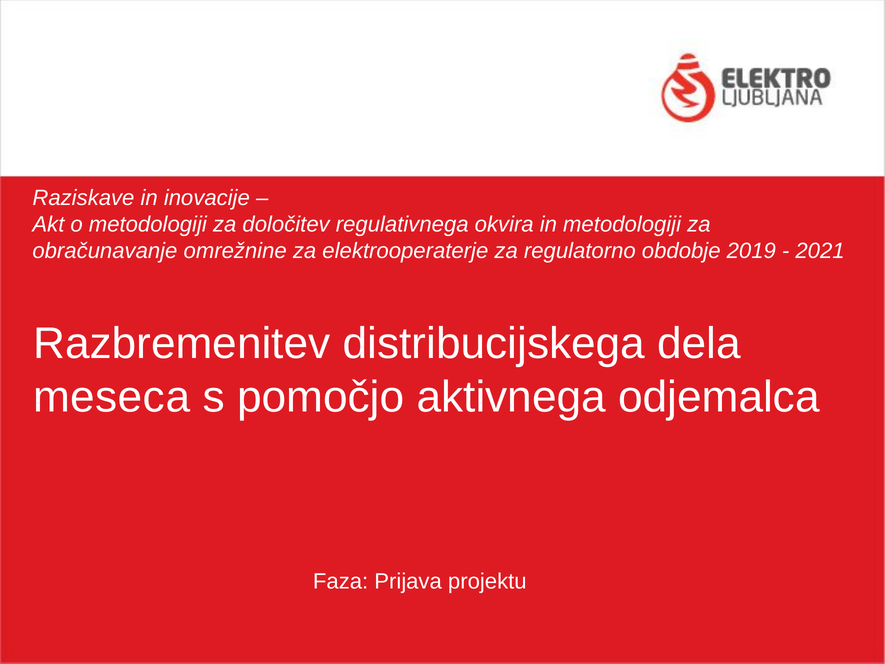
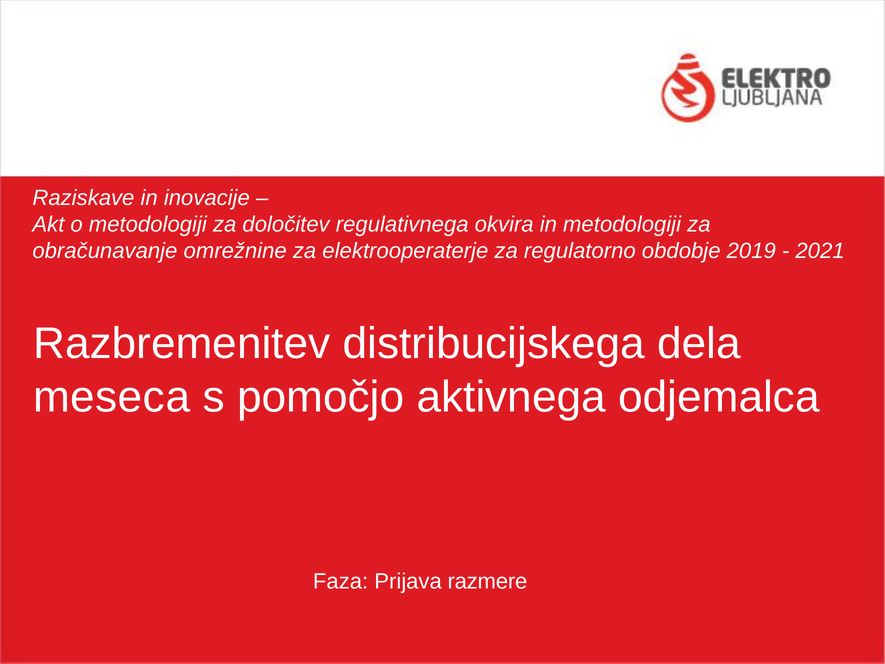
projektu: projektu -> razmere (487, 581)
